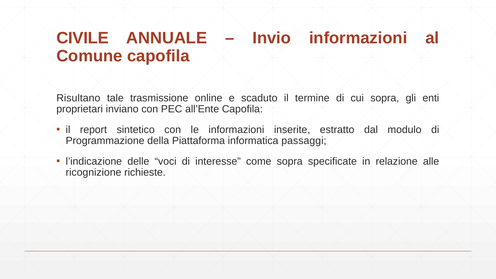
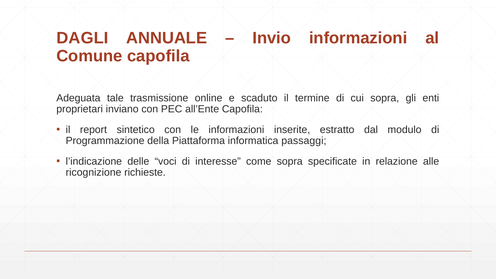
CIVILE: CIVILE -> DAGLI (82, 38)
Risultano: Risultano -> Adeguata (78, 98)
